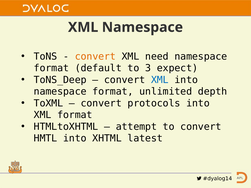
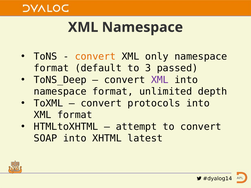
need: need -> only (157, 56)
expect: expect -> passed (177, 68)
XML colour: blue -> purple (160, 80)
HMTL: HMTL -> SOAP (46, 139)
